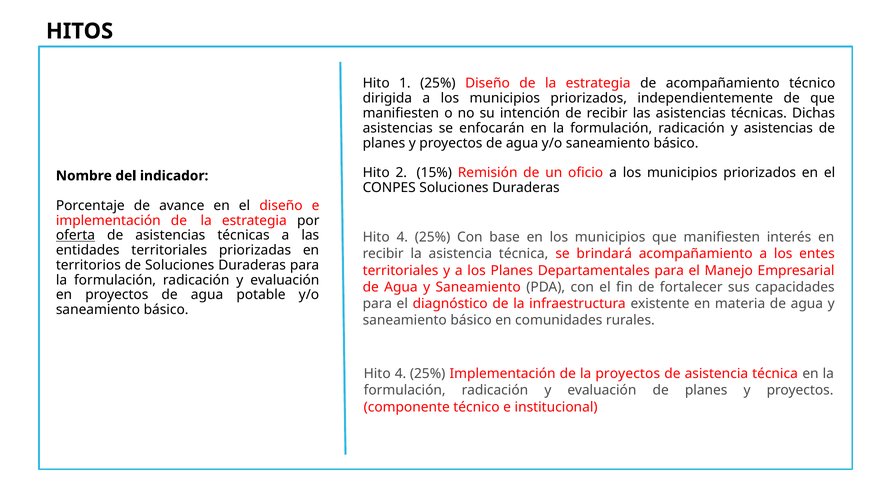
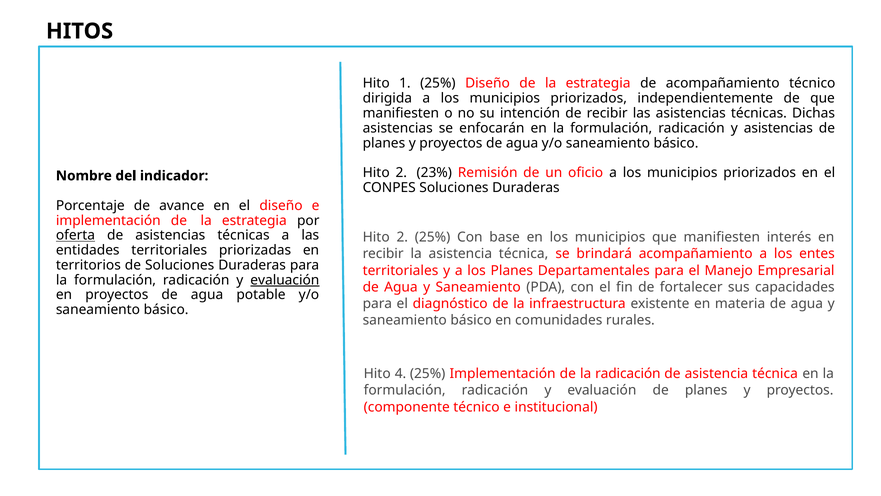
15%: 15% -> 23% (434, 173)
4: 4 -> 2 (402, 237)
evaluación underline: none -> present (285, 280)
la proyectos: proyectos -> radicación (628, 374)
